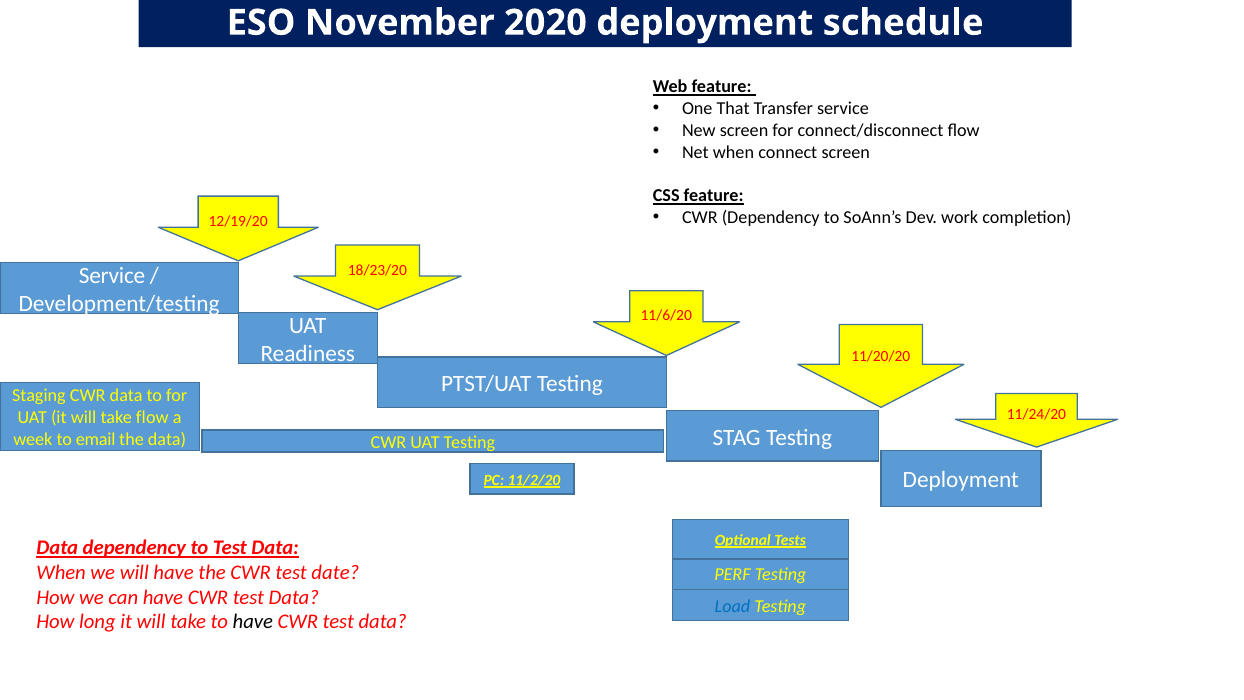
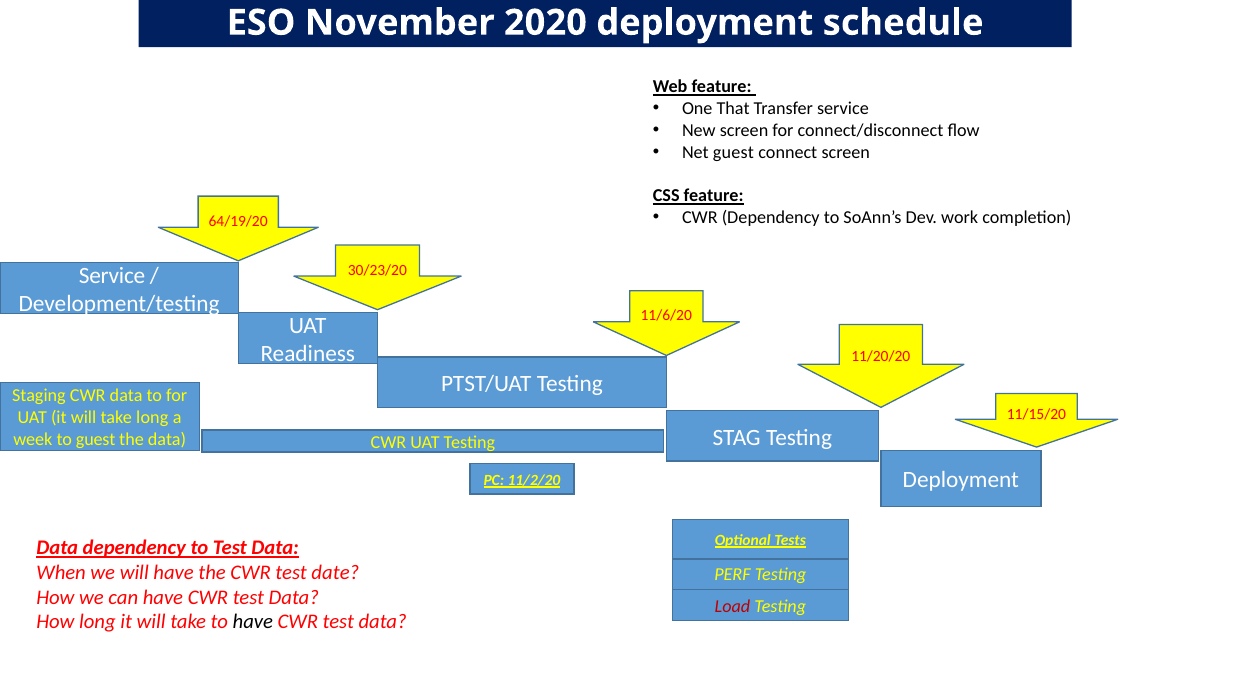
Net when: when -> guest (733, 152)
12/19/20: 12/19/20 -> 64/19/20 (238, 221)
18/23/20: 18/23/20 -> 30/23/20 (377, 270)
11/24/20: 11/24/20 -> 11/15/20 (1036, 414)
take flow: flow -> long (152, 418)
to email: email -> guest (96, 439)
Load colour: blue -> red (733, 606)
